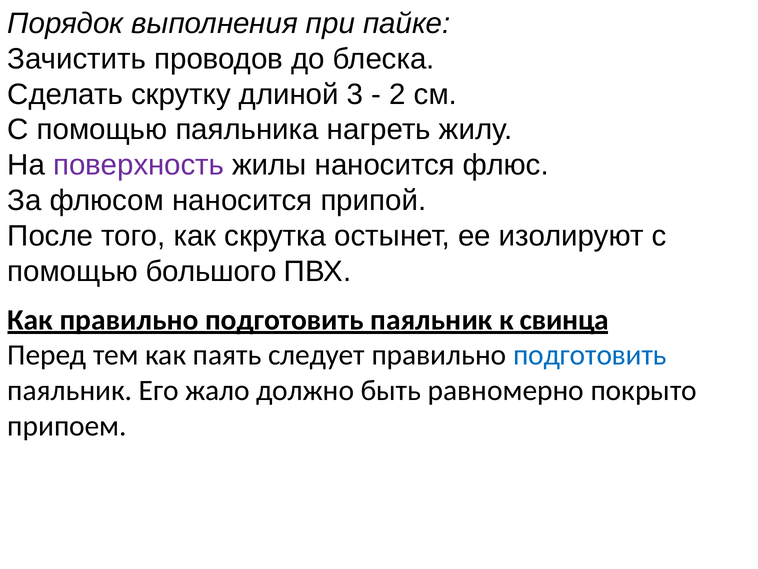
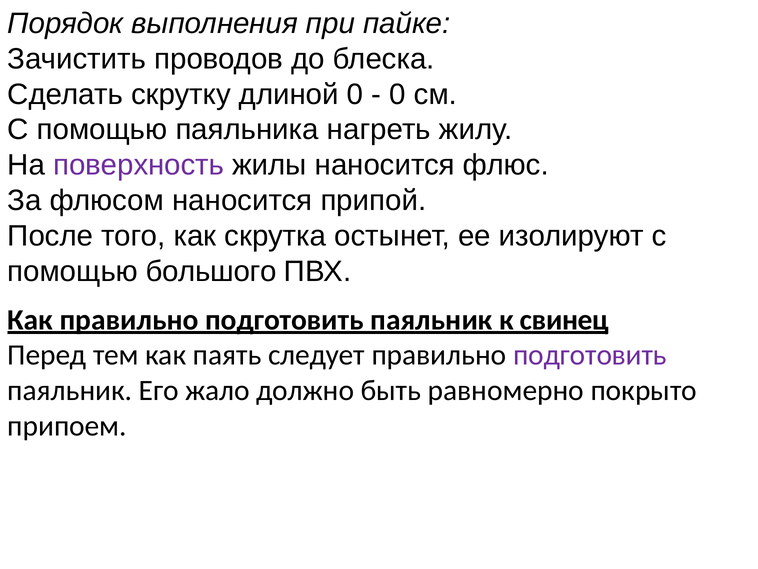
длиной 3: 3 -> 0 (355, 94)
2: 2 -> 0 (398, 94)
свинца: свинца -> свинец (564, 320)
подготовить colour: blue -> purple (590, 355)
